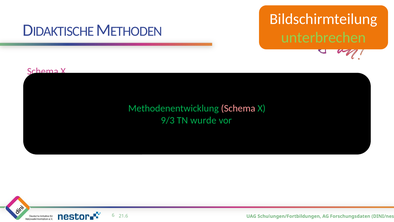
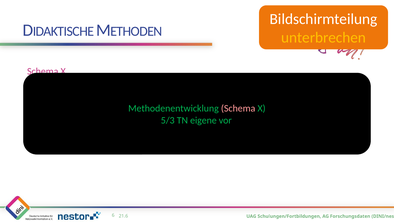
unterbrechen colour: light green -> yellow (324, 38)
9/3: 9/3 -> 5/3 (168, 120)
TN wurde: wurde -> eigene (203, 120)
